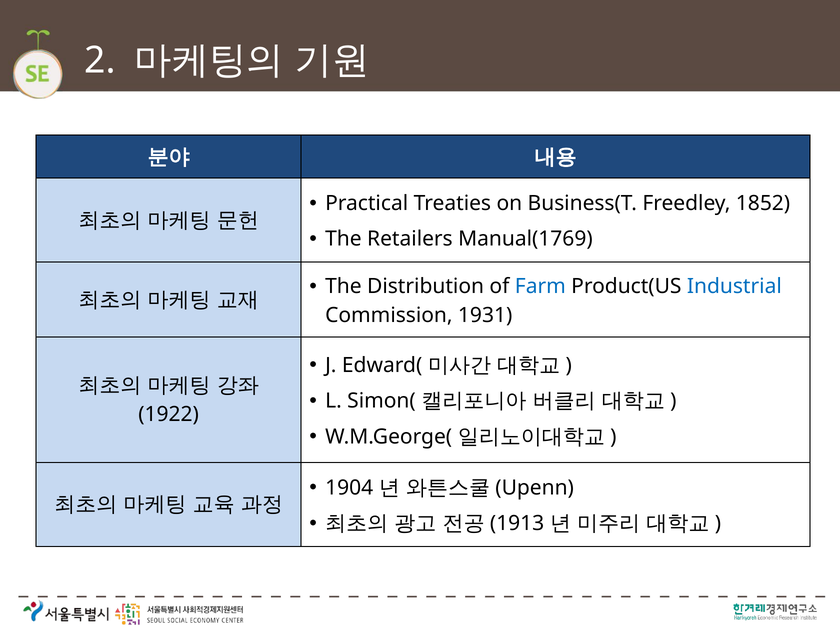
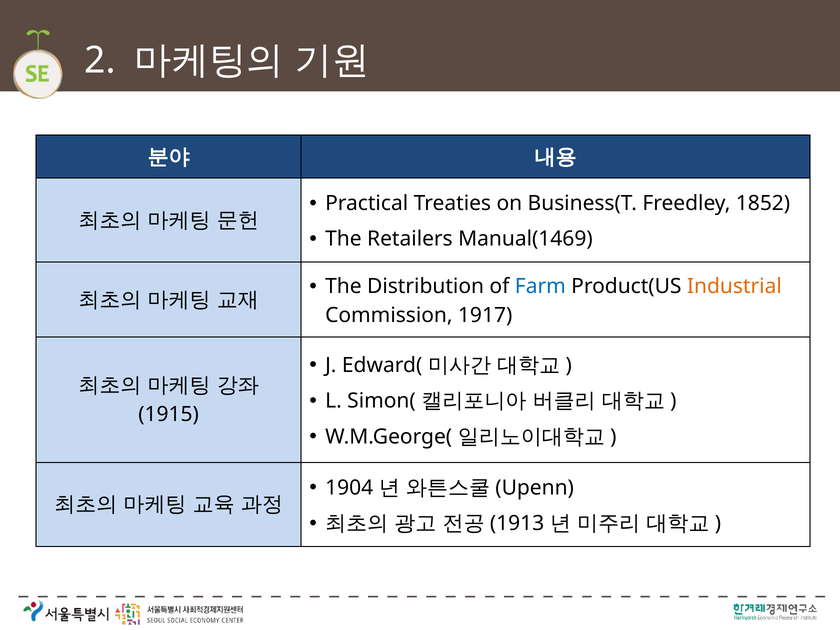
Manual(1769: Manual(1769 -> Manual(1469 (525, 239)
Industrial colour: blue -> orange (734, 287)
1931: 1931 -> 1917 (485, 315)
1922: 1922 -> 1915 (169, 414)
